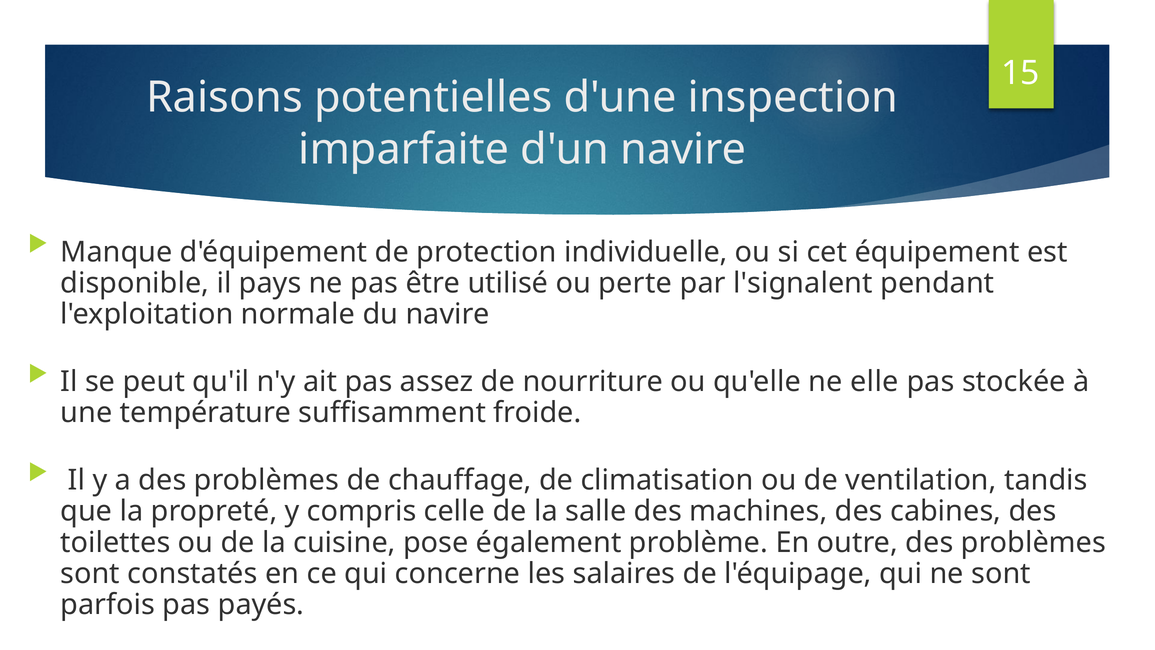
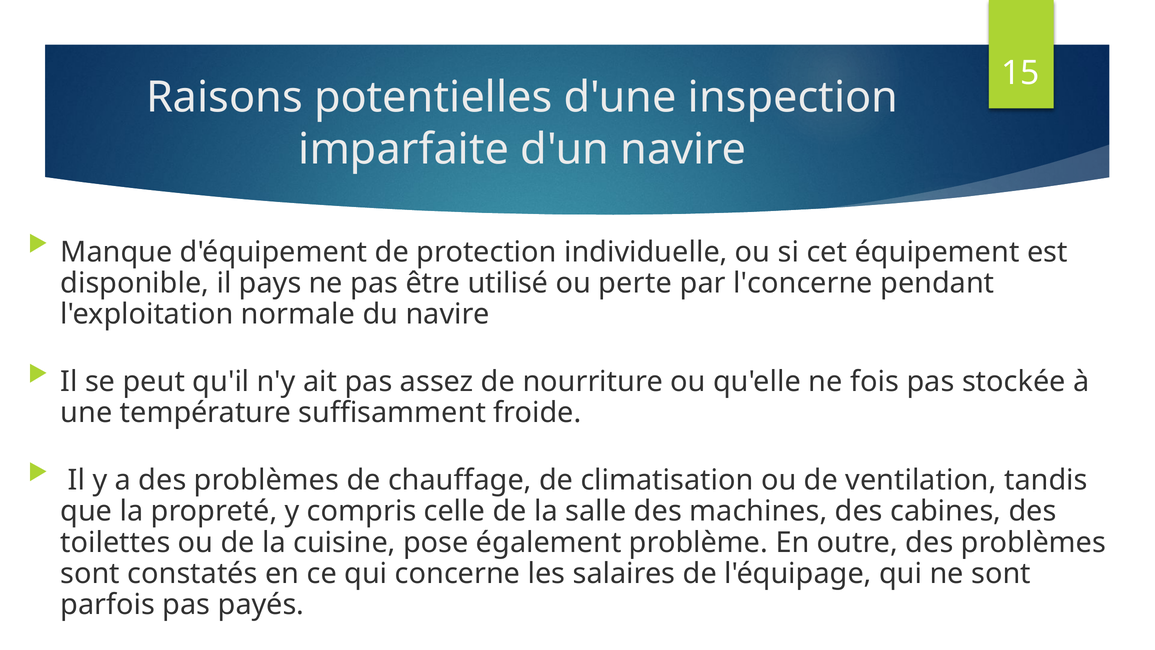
l'signalent: l'signalent -> l'concerne (803, 283)
elle: elle -> fois (875, 382)
